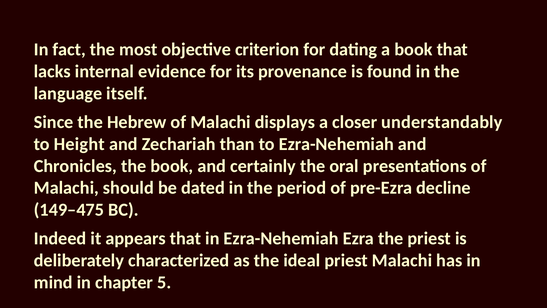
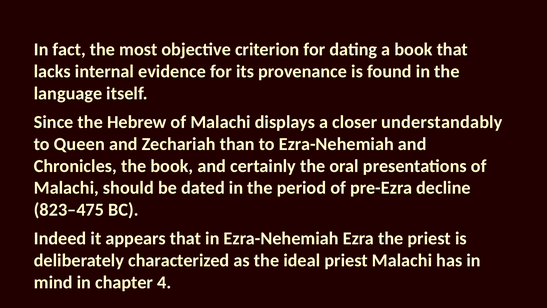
Height: Height -> Queen (79, 144)
149–475: 149–475 -> 823–475 (69, 210)
5: 5 -> 4 (164, 282)
